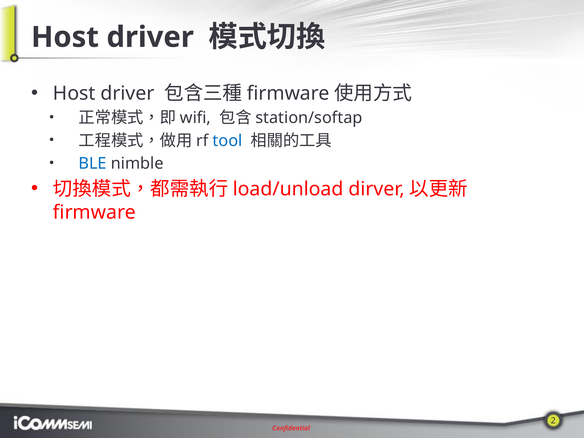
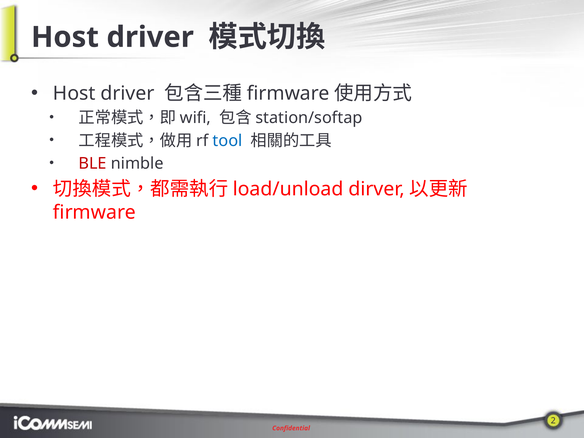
BLE colour: blue -> red (93, 163)
